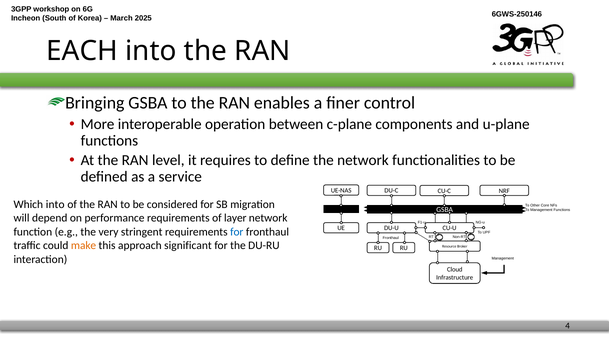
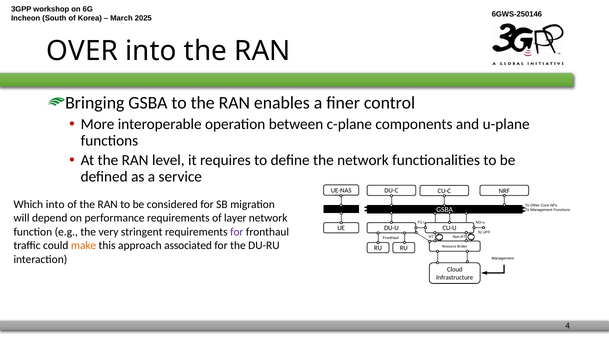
EACH: EACH -> OVER (82, 51)
for colour: blue -> purple (237, 232)
significant: significant -> associated (188, 245)
